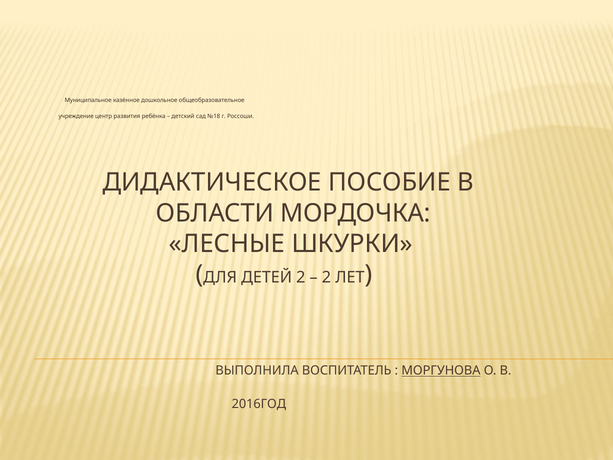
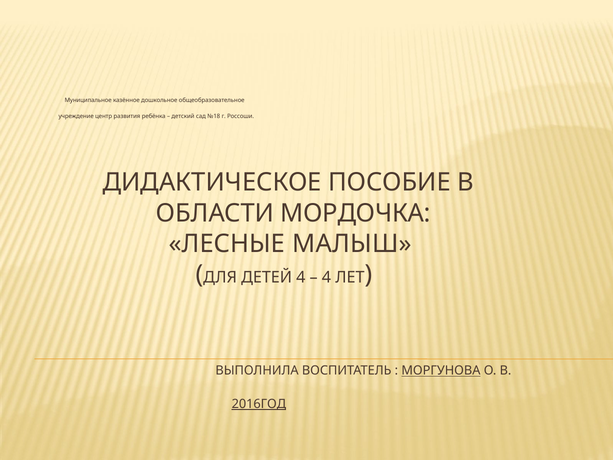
ШКУРКИ: ШКУРКИ -> МАЛЫШ (352, 244)
ДЕТЕЙ 2: 2 -> 4 (301, 277)
2: 2 -> 4 (326, 277)
2016ГОД underline: none -> present (259, 404)
